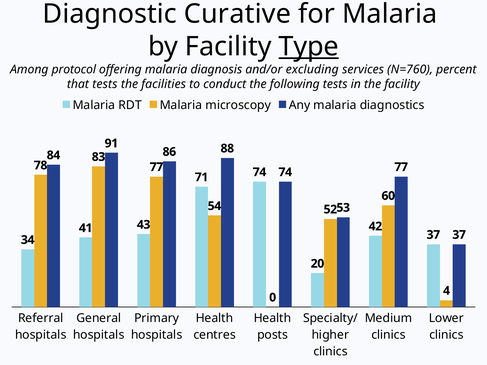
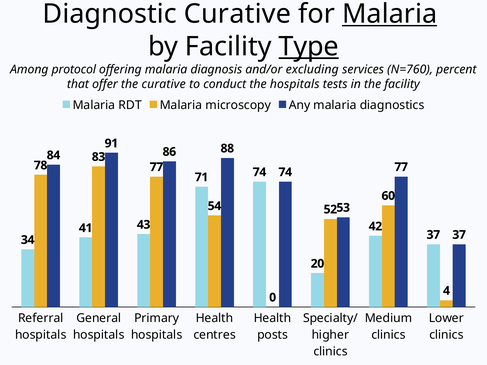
Malaria underline: none -> present (390, 14)
that tests: tests -> offer (105, 84)
the facilities: facilities -> curative (164, 84)
the following: following -> hospitals (295, 84)
